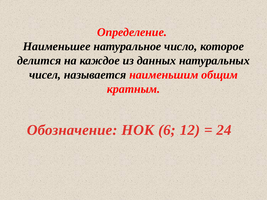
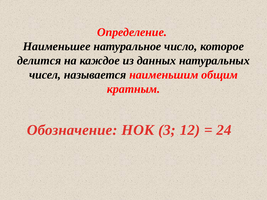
6: 6 -> 3 (167, 130)
